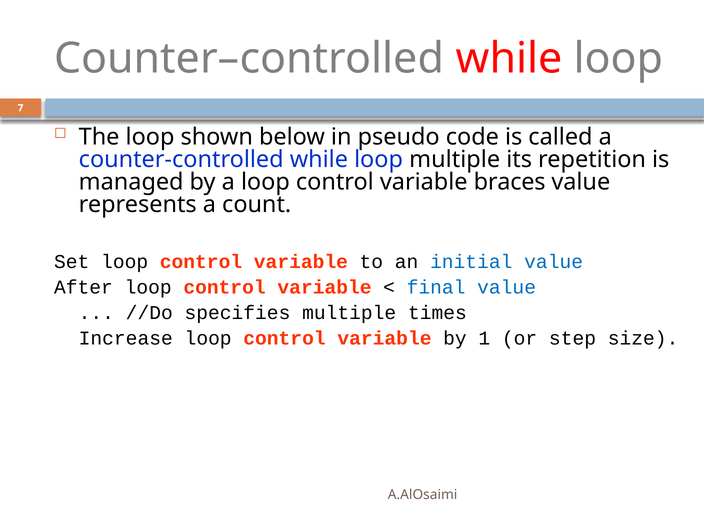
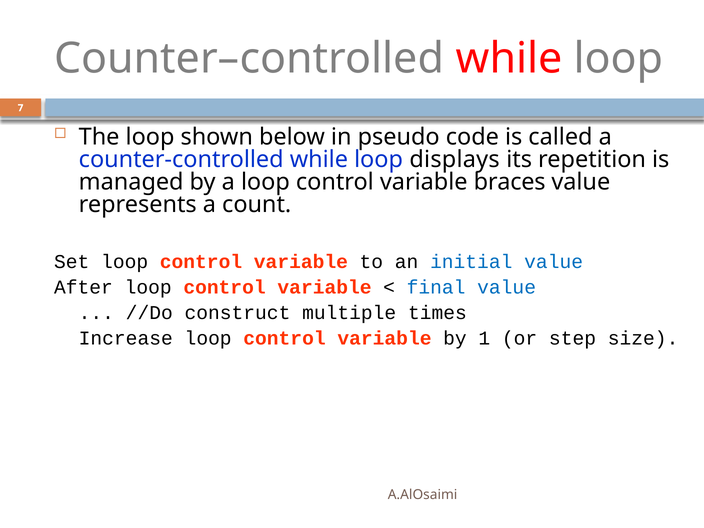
loop multiple: multiple -> displays (455, 159)
specifies: specifies -> construct (237, 313)
